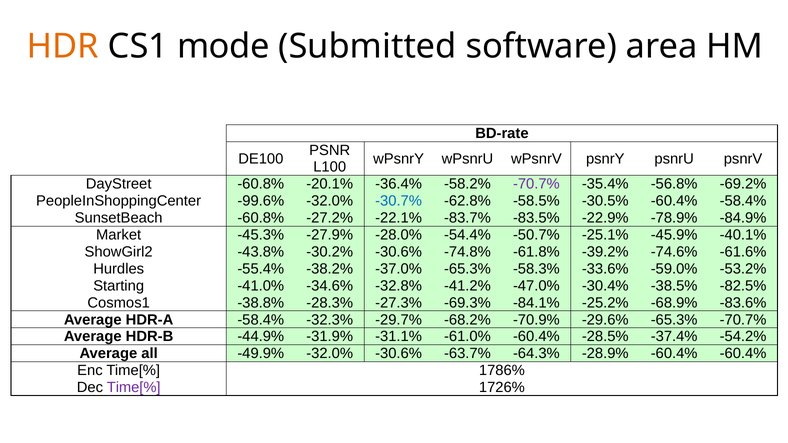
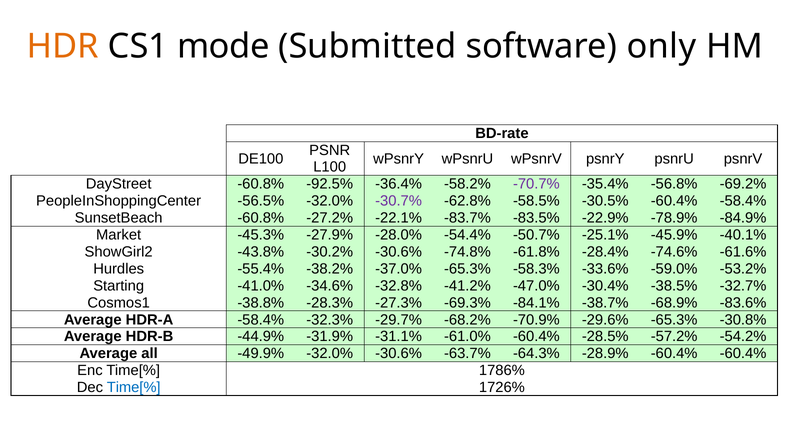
area: area -> only (661, 47)
-20.1%: -20.1% -> -92.5% (330, 184)
-99.6%: -99.6% -> -56.5% (261, 201)
-30.7% colour: blue -> purple (399, 201)
-39.2%: -39.2% -> -28.4% (605, 252)
-82.5%: -82.5% -> -32.7% (743, 286)
-25.2%: -25.2% -> -38.7% (605, 303)
-65.3% -70.7%: -70.7% -> -30.8% (743, 320)
-37.4%: -37.4% -> -57.2% (674, 337)
Time[% colour: purple -> blue (134, 388)
